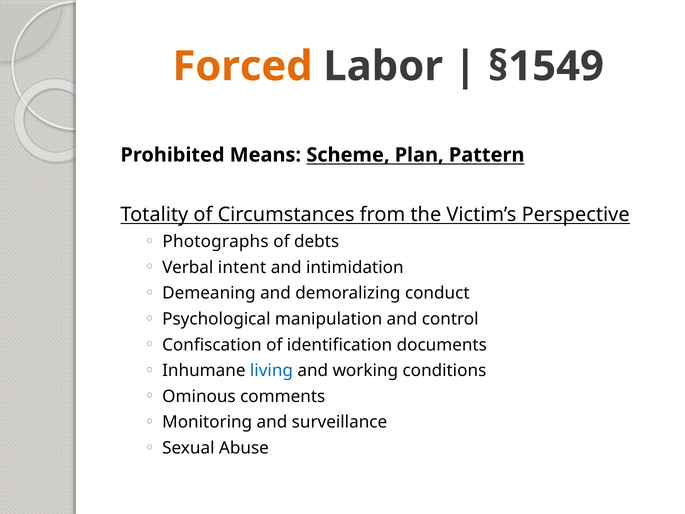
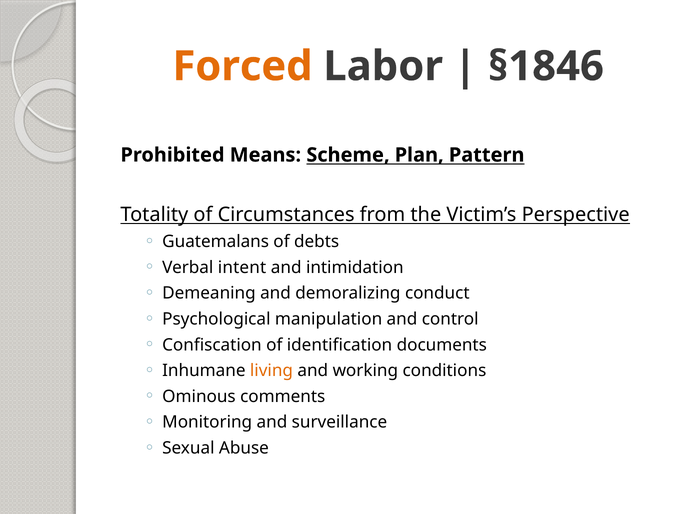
§1549: §1549 -> §1846 (546, 66)
Photographs: Photographs -> Guatemalans (216, 242)
living colour: blue -> orange (271, 371)
